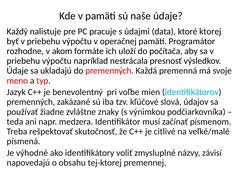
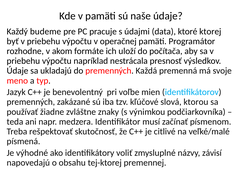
nalistuje: nalistuje -> budeme (46, 31)
údajov: údajov -> ktorou (196, 102)
